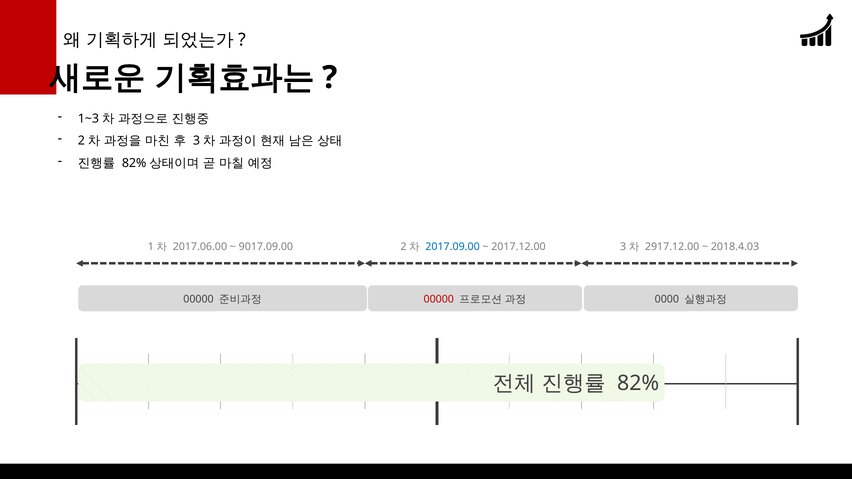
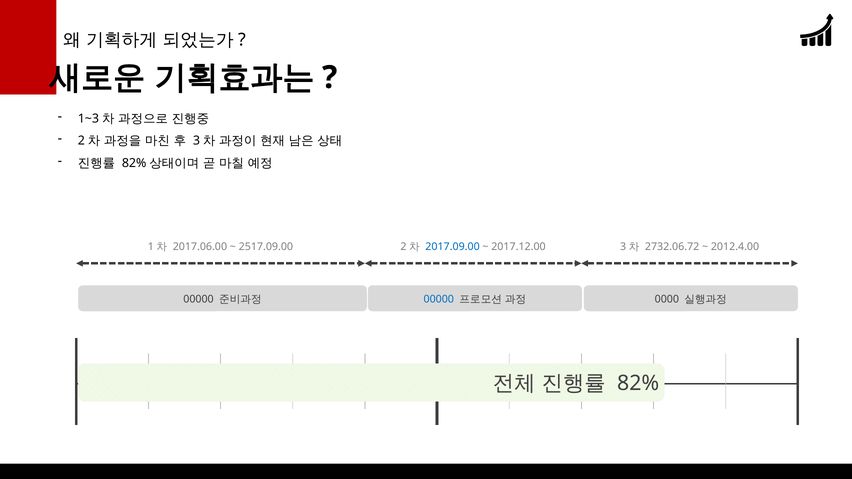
9017.09.00: 9017.09.00 -> 2517.09.00 (266, 247)
2917.12.00: 2917.12.00 -> 2732.06.72 (672, 247)
2018.4.03: 2018.4.03 -> 2012.4.00 (735, 247)
00000 colour: red -> blue (439, 299)
